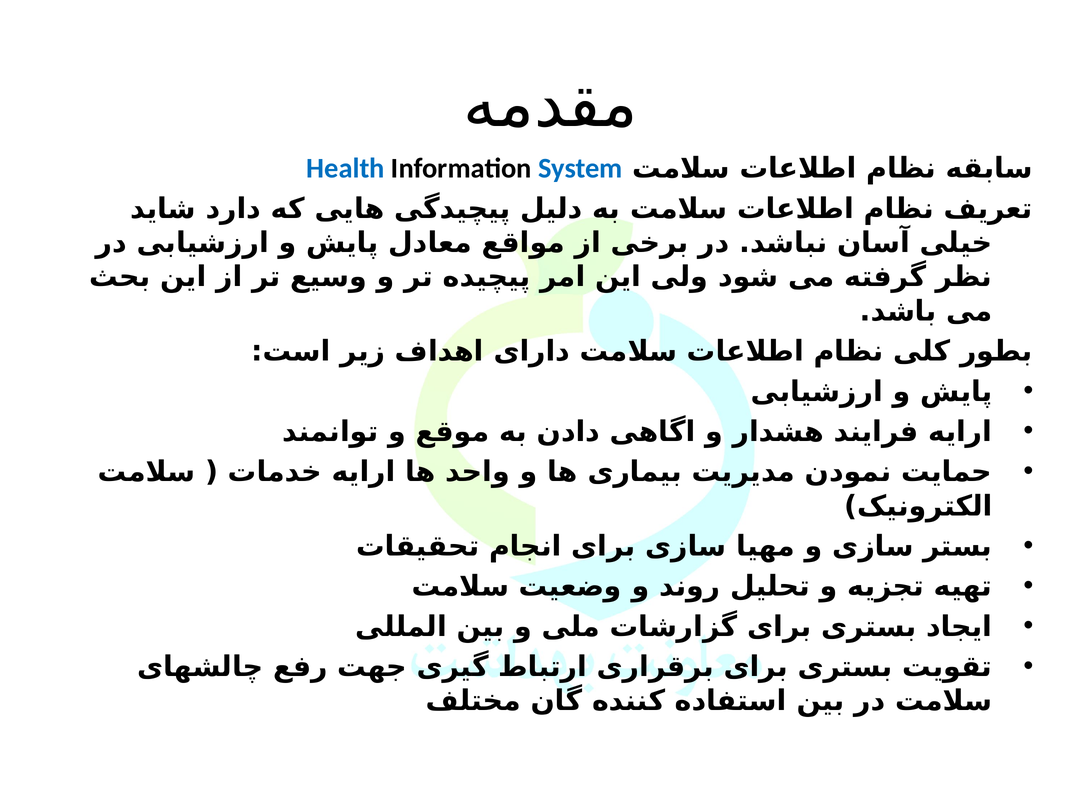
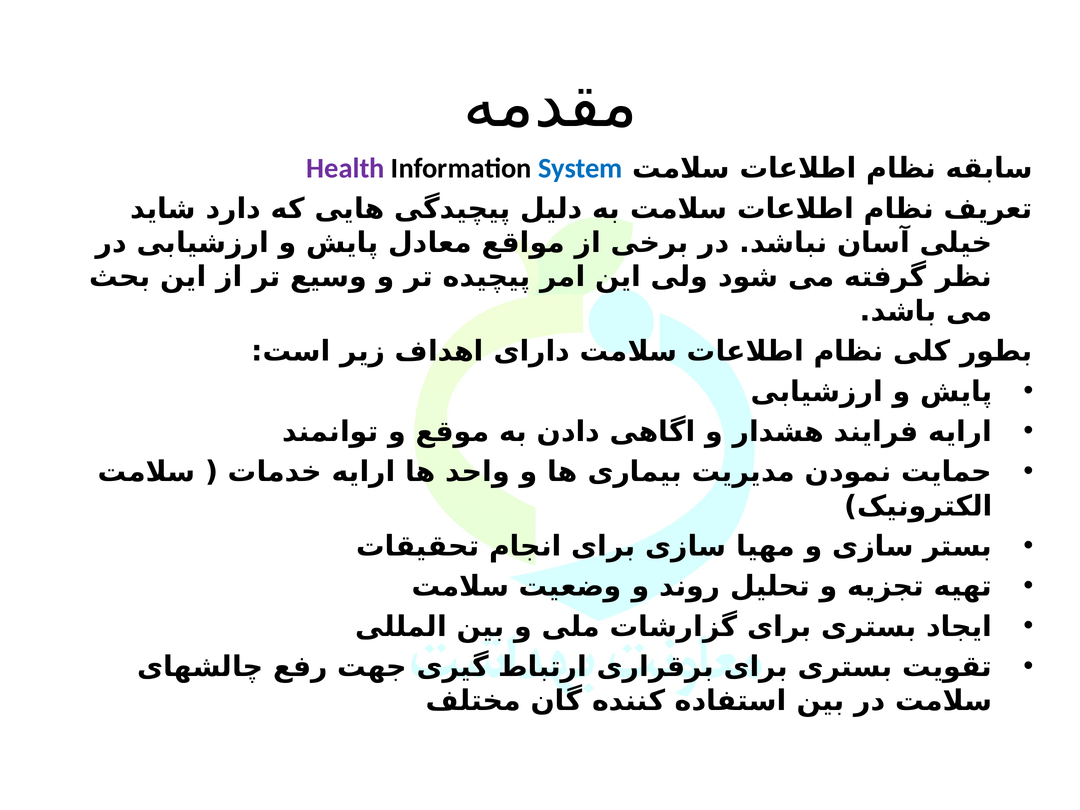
Health colour: blue -> purple (345, 169)
